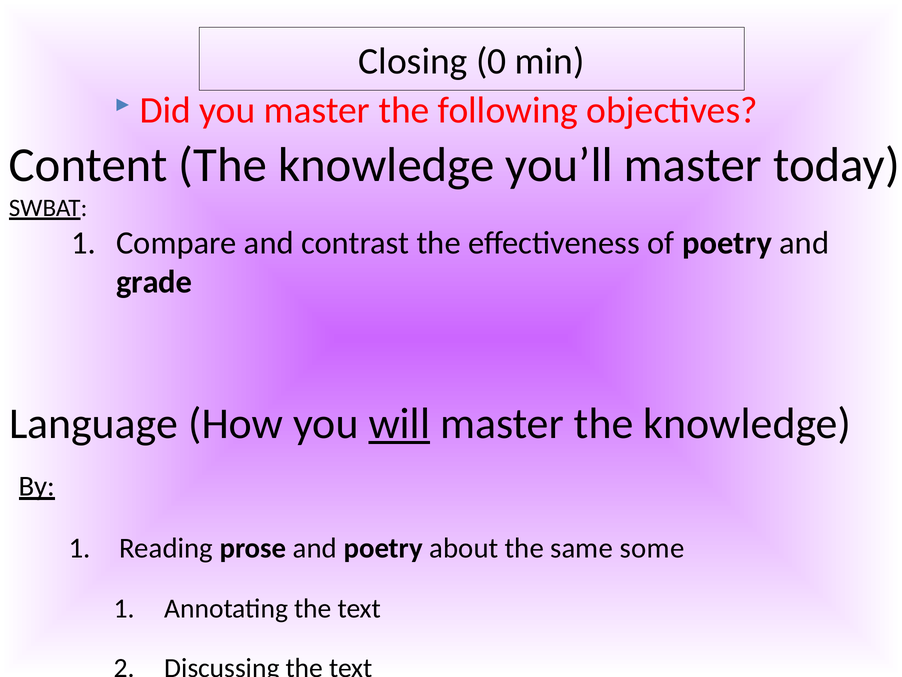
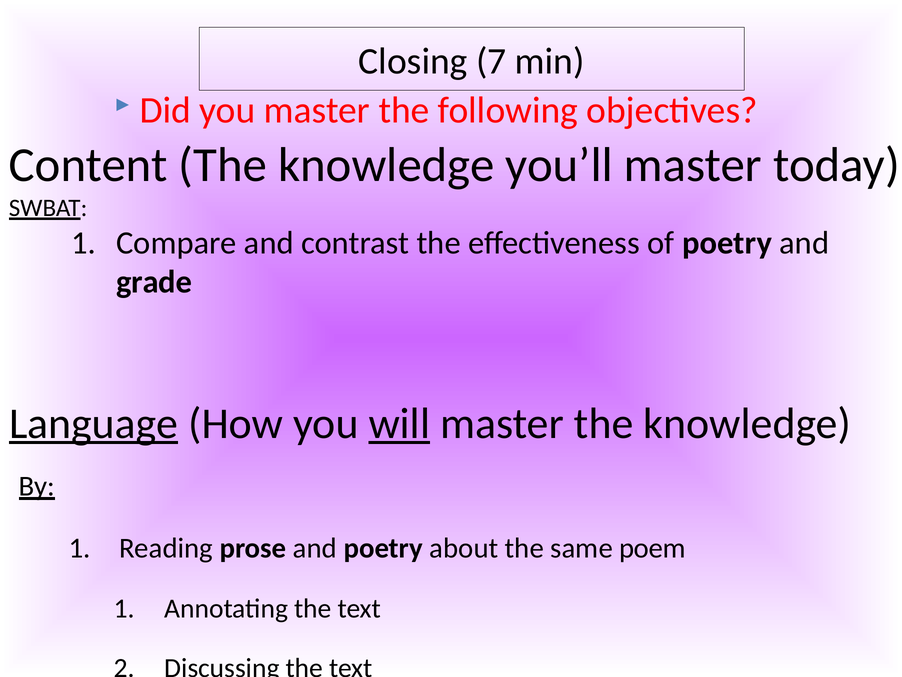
0: 0 -> 7 (491, 61)
Language underline: none -> present (94, 423)
some: some -> poem (652, 548)
